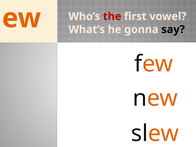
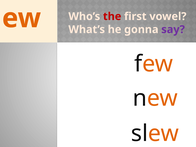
say colour: black -> purple (173, 29)
